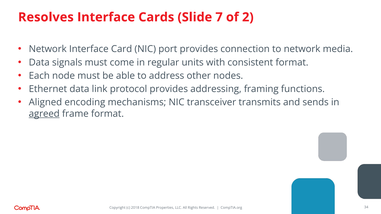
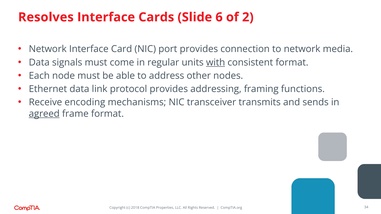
7: 7 -> 6 (219, 17)
with underline: none -> present (216, 62)
Aligned: Aligned -> Receive (45, 102)
